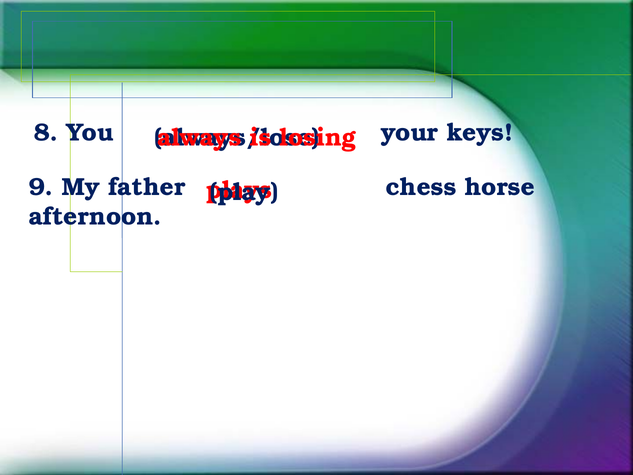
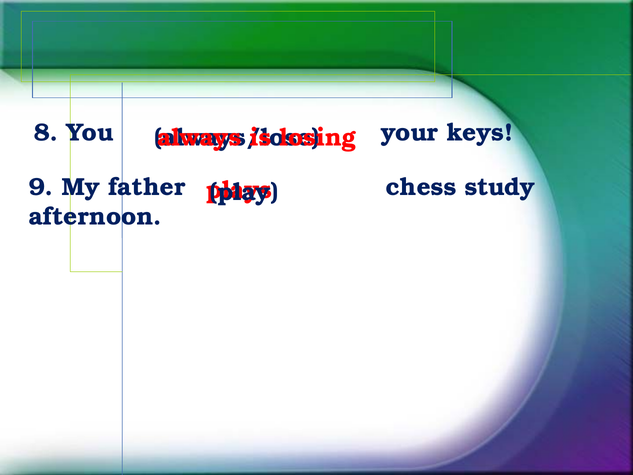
horse: horse -> study (500, 187)
